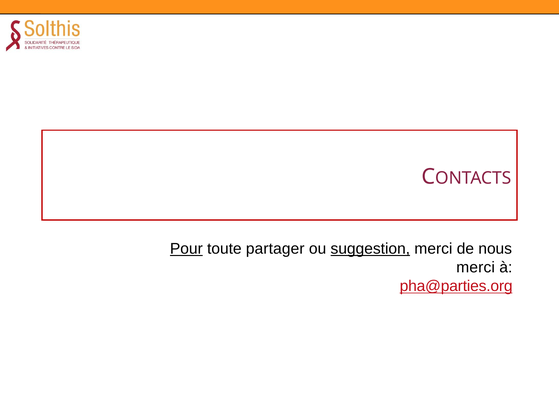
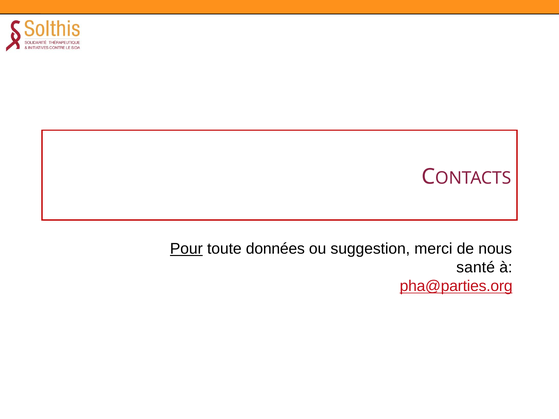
partager: partager -> données (275, 249)
suggestion underline: present -> none (370, 249)
merci: merci -> santé (476, 268)
